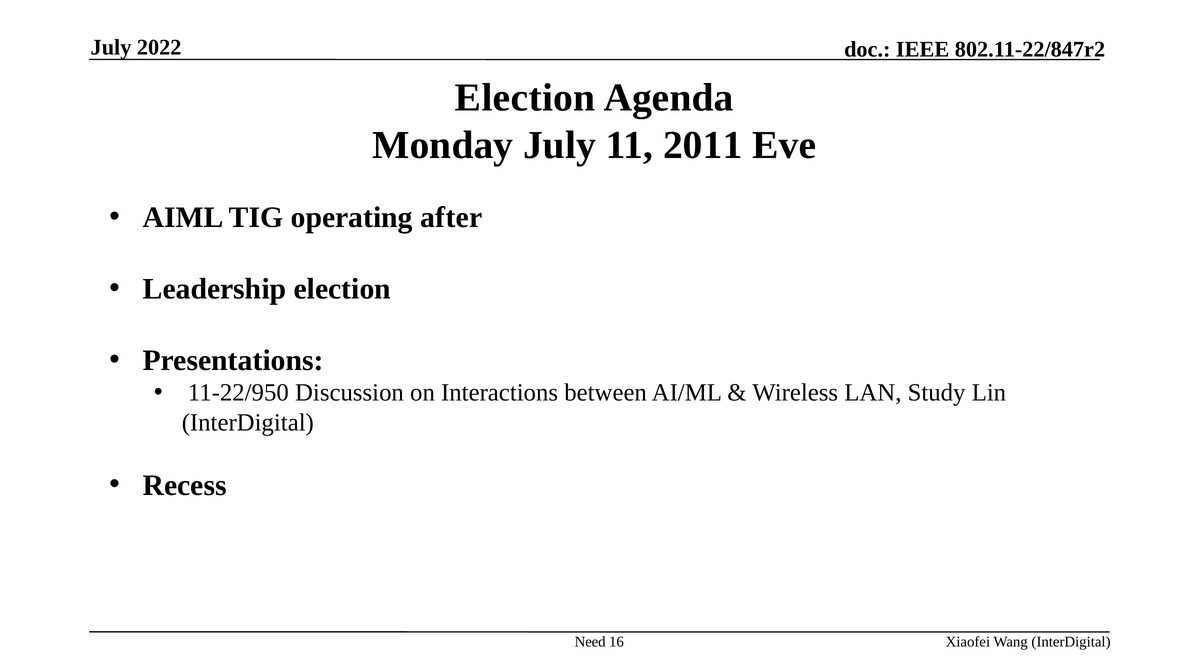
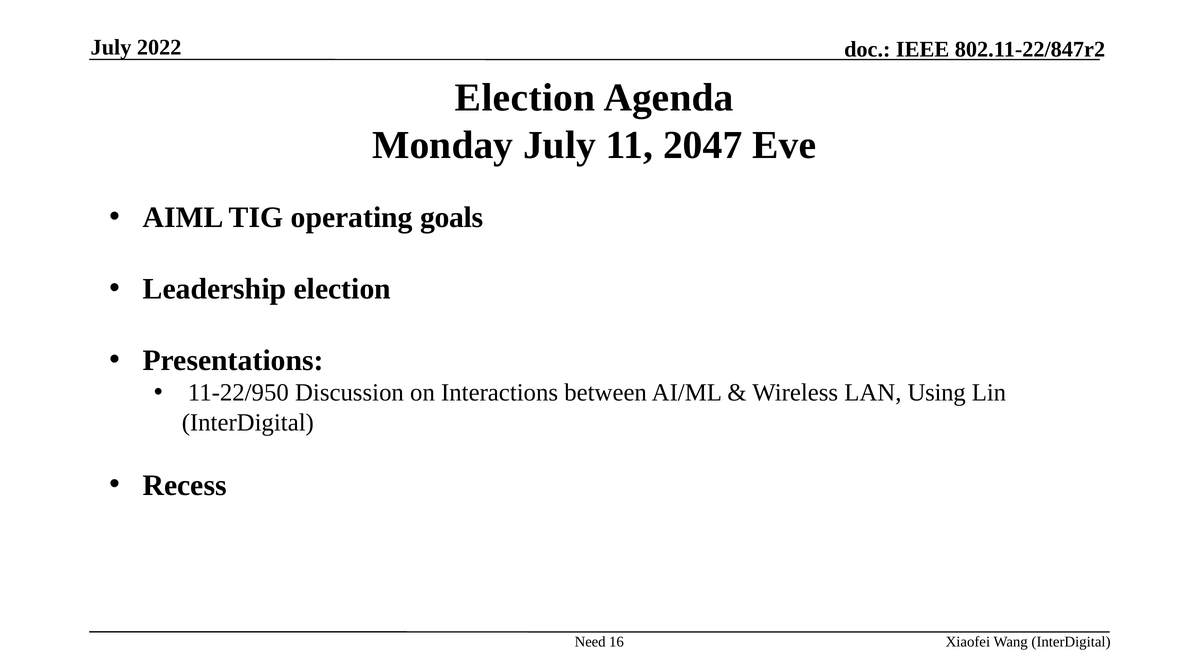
2011: 2011 -> 2047 (703, 145)
after: after -> goals (452, 218)
Study: Study -> Using (937, 393)
